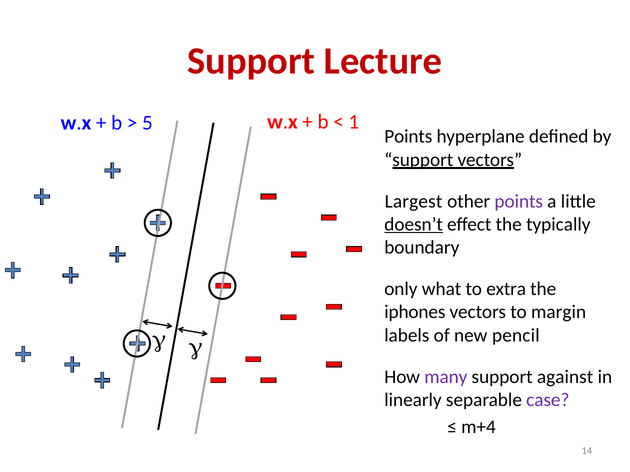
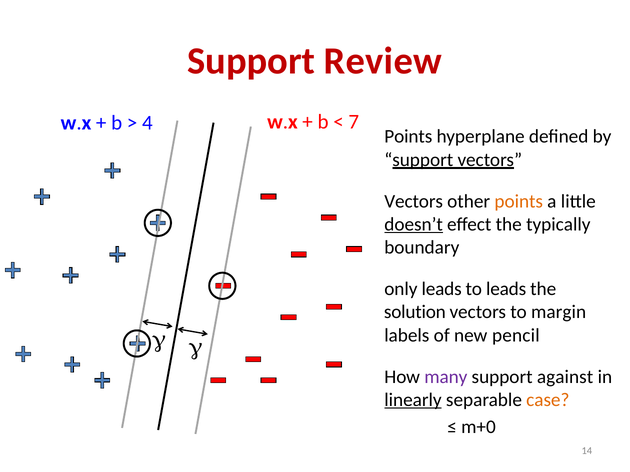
Lecture: Lecture -> Review (383, 61)
5: 5 -> 4 (147, 123)
1: 1 -> 7 (354, 122)
Largest: Largest -> Vectors (414, 202)
points colour: purple -> orange (519, 202)
only what: what -> leads (442, 289)
to extra: extra -> leads (506, 289)
iphones: iphones -> solution (415, 312)
linearly underline: none -> present (413, 400)
case colour: purple -> orange (548, 400)
m+4: m+4 -> m+0 (478, 427)
